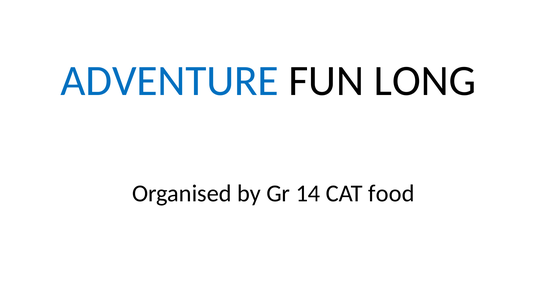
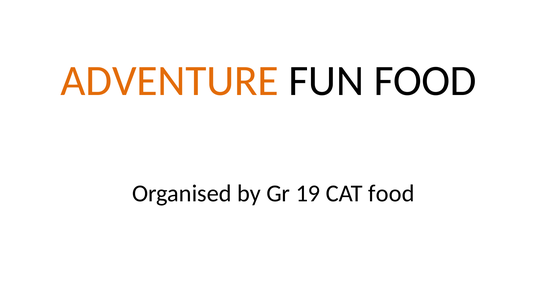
ADVENTURE colour: blue -> orange (170, 81)
FUN LONG: LONG -> FOOD (425, 81)
14: 14 -> 19 (308, 193)
